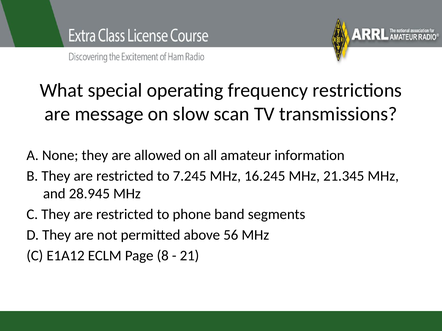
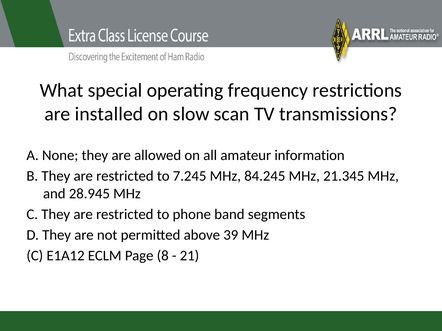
message: message -> installed (109, 114)
16.245: 16.245 -> 84.245 (265, 176)
56: 56 -> 39 (231, 235)
